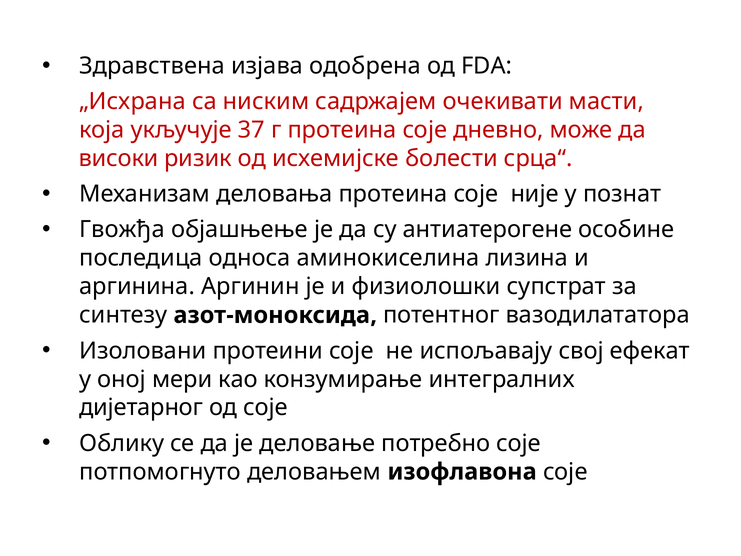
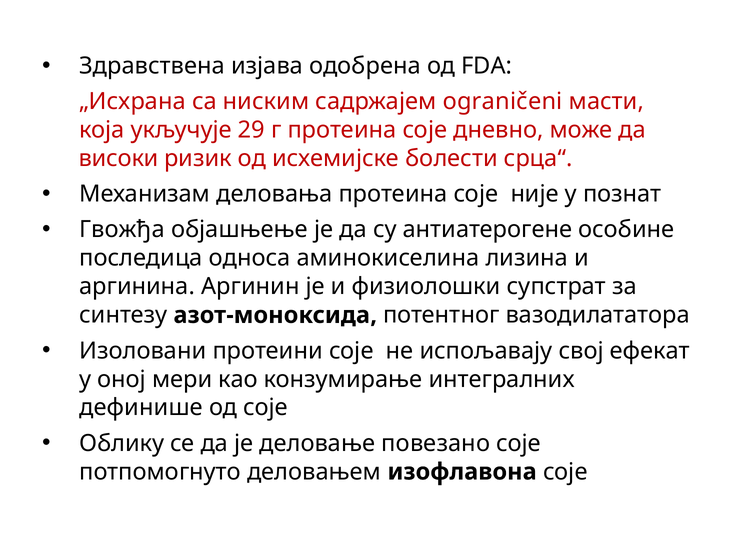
очекивати: очекивати -> ograničeni (503, 102)
37: 37 -> 29 (251, 130)
дијетарног: дијетарног -> дефинише (141, 408)
потребно: потребно -> повезано (436, 443)
